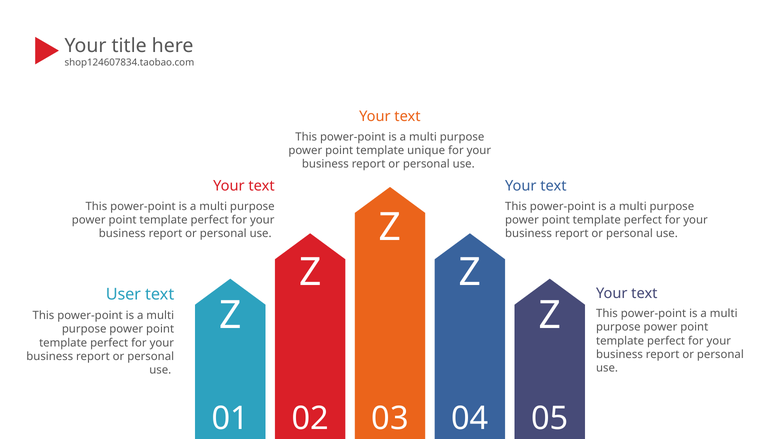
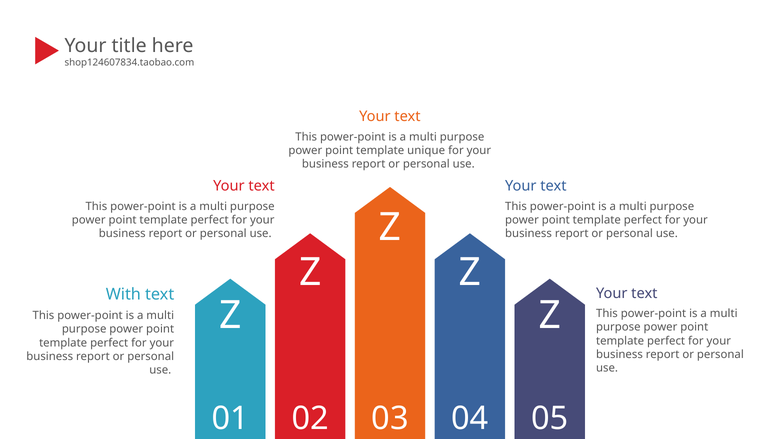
User: User -> With (123, 294)
